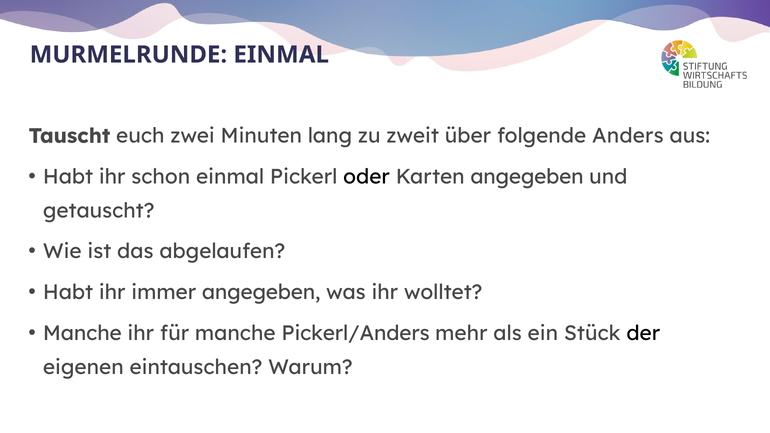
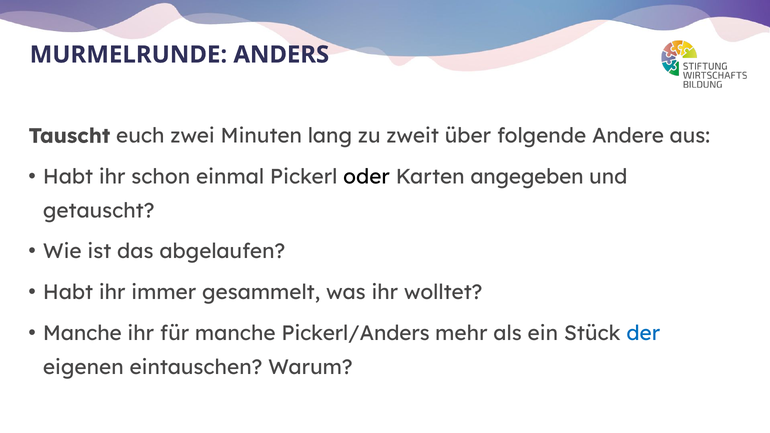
MURMELRUNDE EINMAL: EINMAL -> ANDERS (281, 55)
Anders: Anders -> Andere (628, 136)
immer angegeben: angegeben -> gesammelt (261, 293)
der colour: black -> blue (643, 334)
